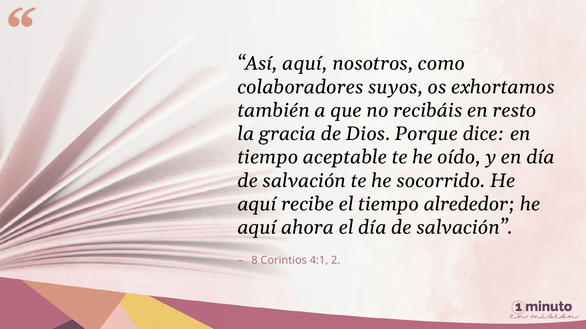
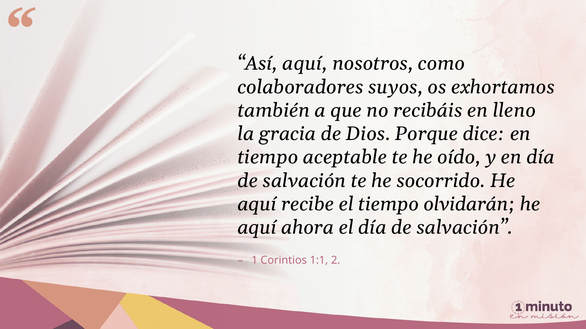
resto: resto -> lleno (514, 111)
alrededor: alrededor -> olvidarán (470, 204)
8: 8 -> 1 (255, 261)
4:1: 4:1 -> 1:1 (319, 261)
